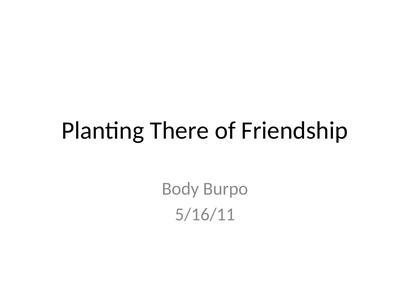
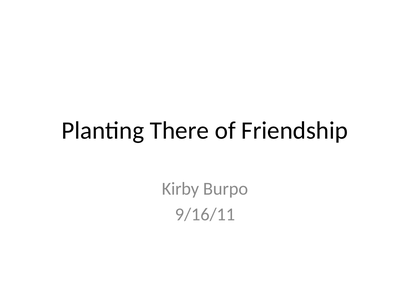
Body: Body -> Kirby (180, 189)
5/16/11: 5/16/11 -> 9/16/11 (205, 214)
